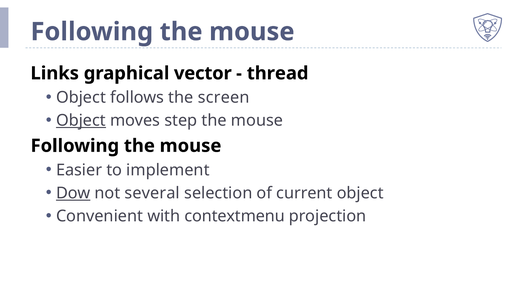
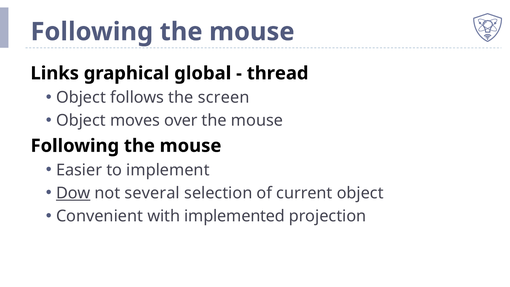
vector: vector -> global (203, 73)
Object underline: present -> none (81, 121)
step: step -> over (181, 121)
contextmenu: contextmenu -> implemented (235, 216)
